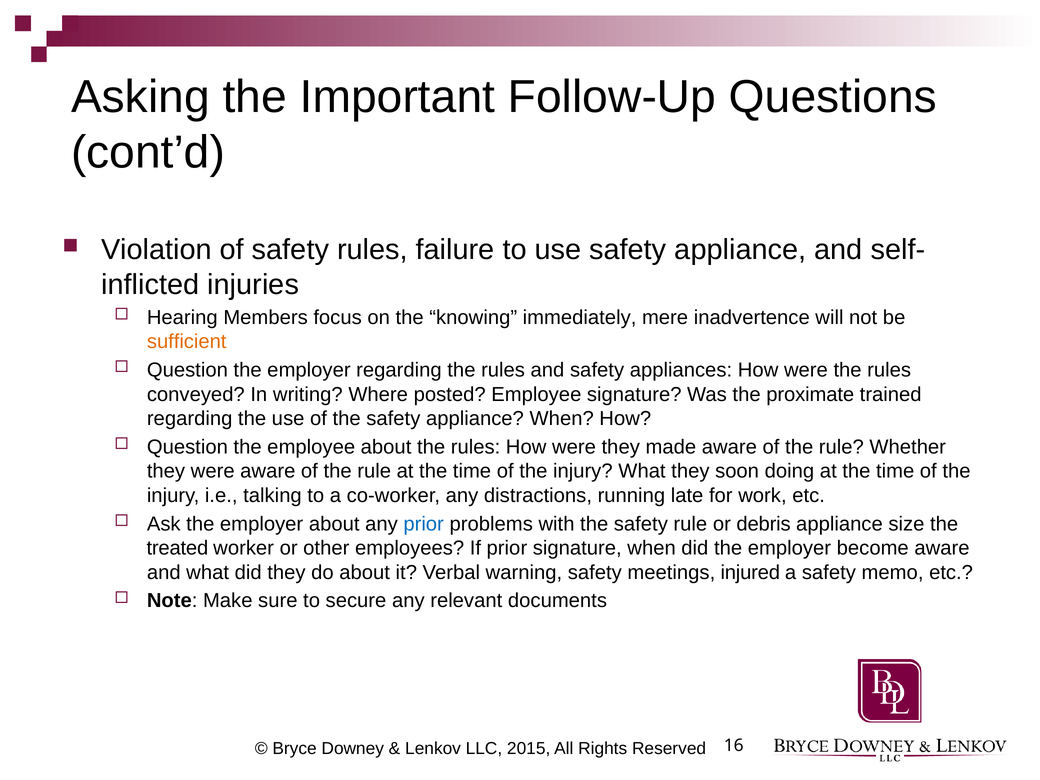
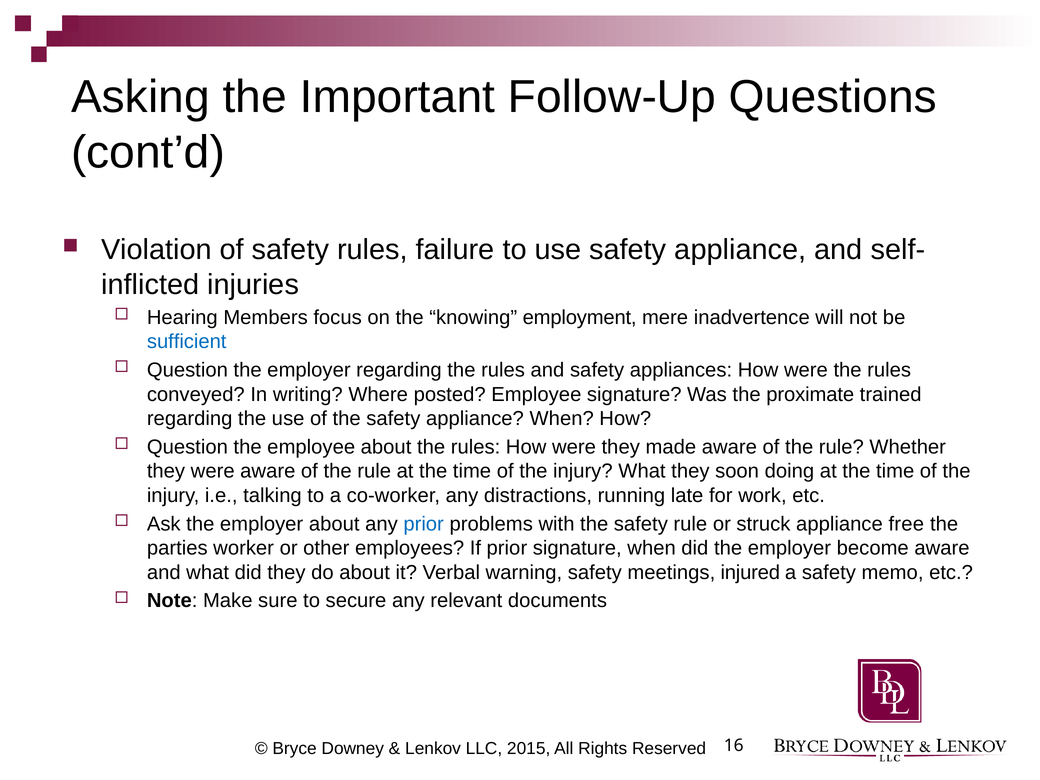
immediately: immediately -> employment (580, 317)
sufficient colour: orange -> blue (187, 342)
debris: debris -> struck (763, 524)
size: size -> free (906, 524)
treated: treated -> parties (177, 548)
